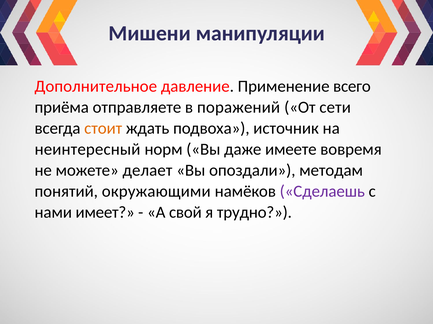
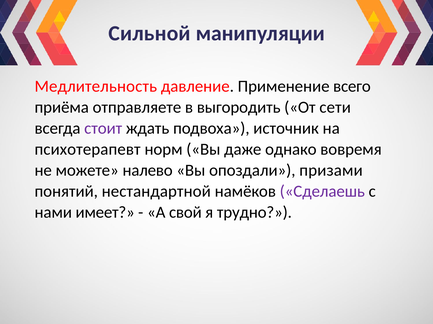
Мишени: Мишени -> Сильной (150, 33)
Дополнительное: Дополнительное -> Медлительность (96, 86)
поражений: поражений -> выгородить (239, 107)
стоит colour: orange -> purple (103, 128)
неинтересный: неинтересный -> психотерапевт (88, 149)
имеете: имеете -> однако (291, 149)
делает: делает -> налево (148, 171)
методам: методам -> призами (331, 171)
окружающими: окружающими -> нестандартной (156, 192)
